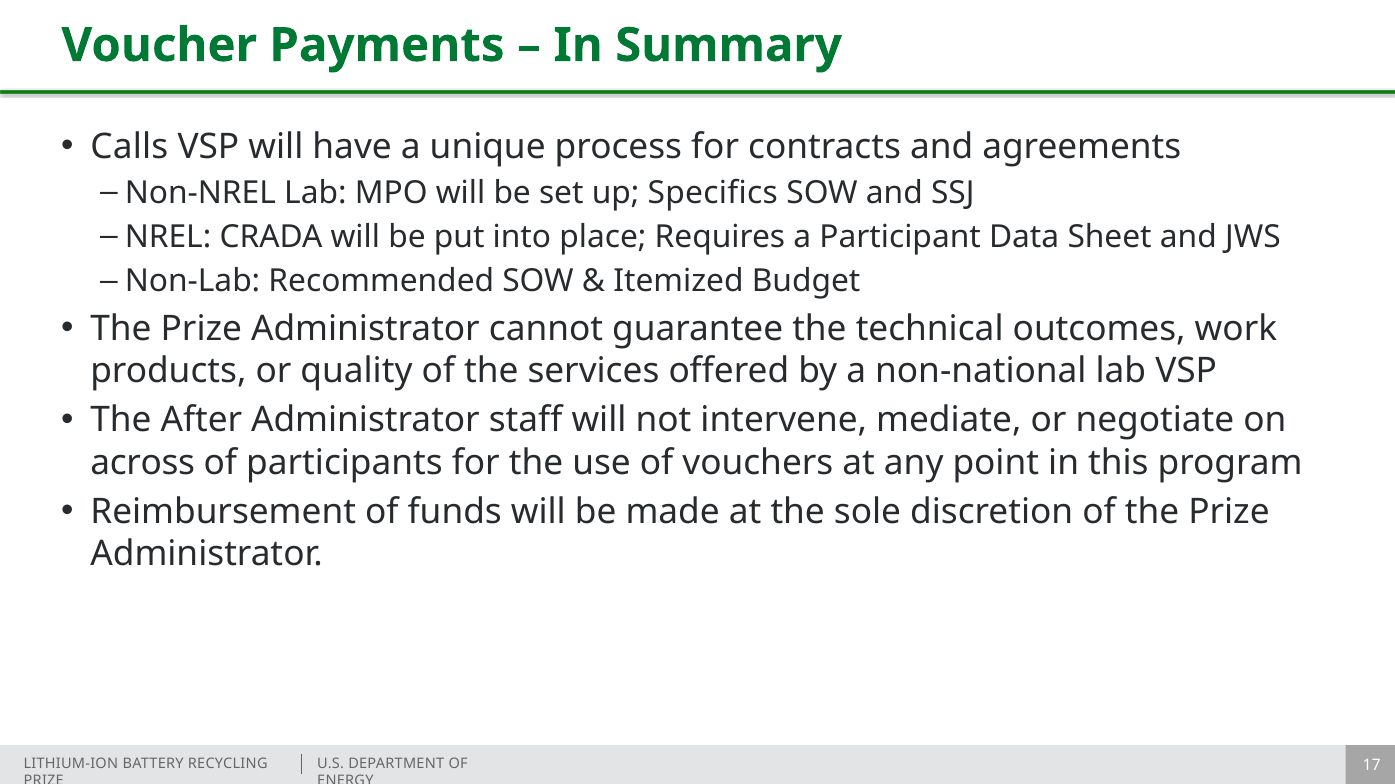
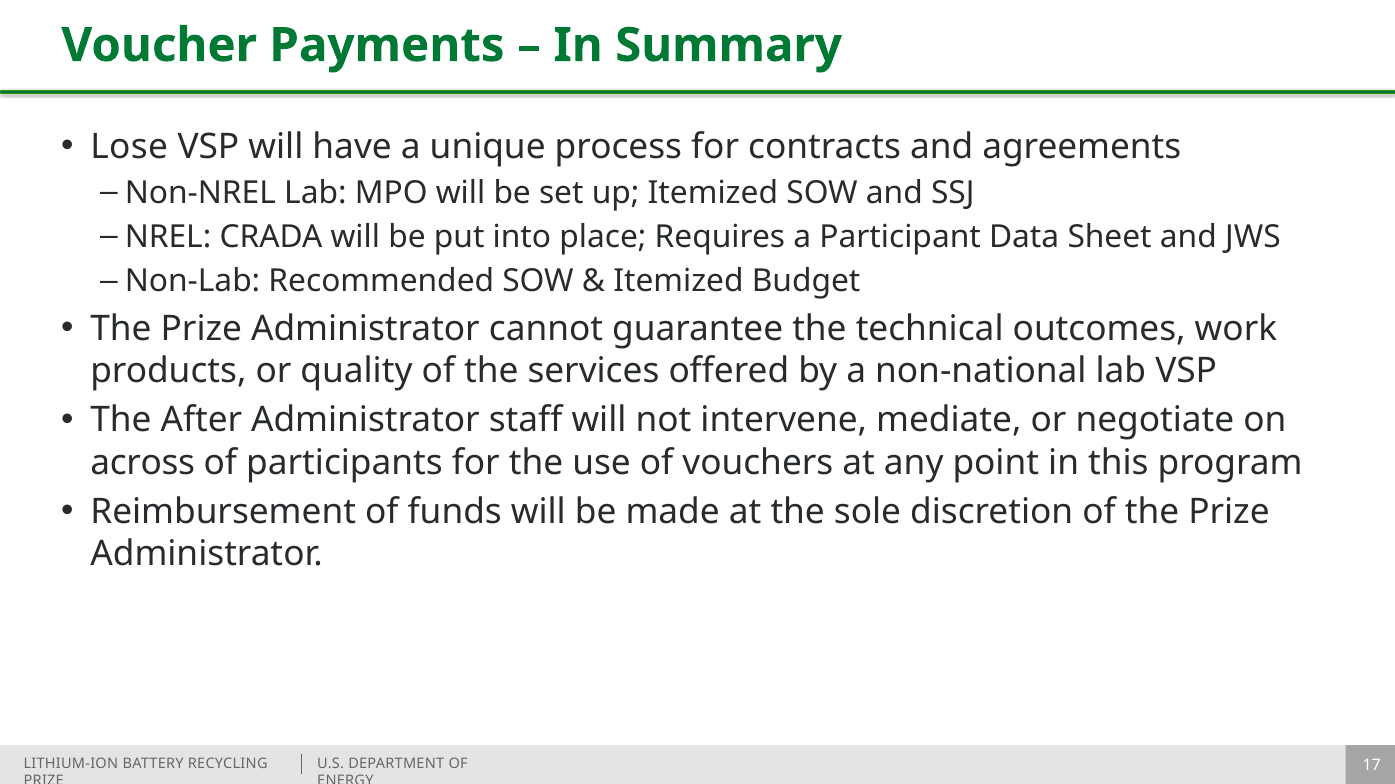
Calls: Calls -> Lose (129, 147)
up Specifics: Specifics -> Itemized (713, 193)
